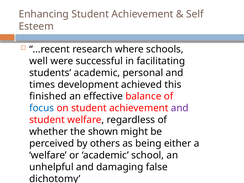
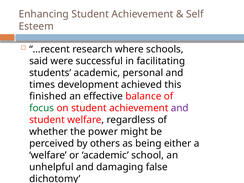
well: well -> said (39, 61)
focus colour: blue -> green (42, 108)
shown: shown -> power (103, 132)
